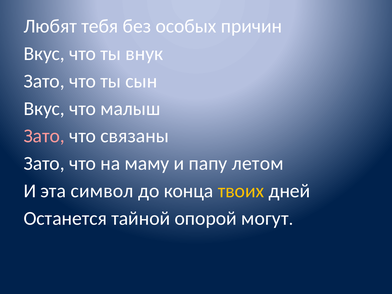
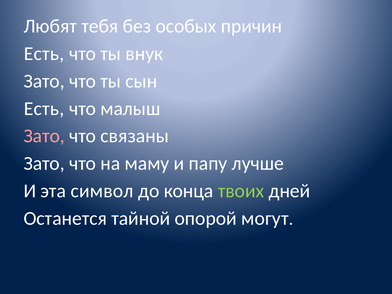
Вкус: Вкус -> Есть (44, 54)
Вкус: Вкус -> Есть (44, 109)
летом: летом -> лучше (258, 163)
твоих colour: yellow -> light green (241, 191)
